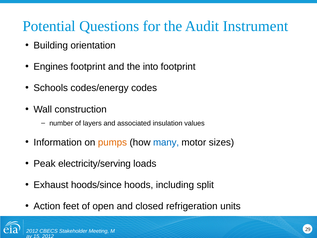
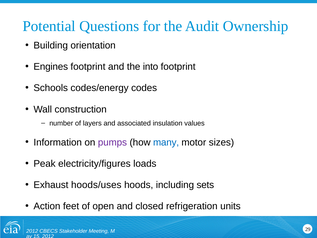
Instrument: Instrument -> Ownership (256, 26)
pumps colour: orange -> purple (112, 142)
electricity/serving: electricity/serving -> electricity/figures (94, 163)
hoods/since: hoods/since -> hoods/uses (96, 185)
split: split -> sets (205, 185)
